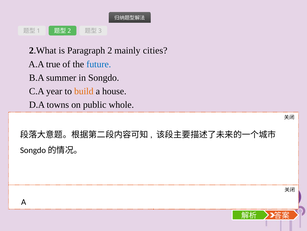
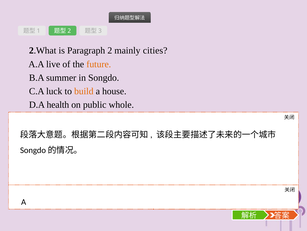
true: true -> live (53, 64)
future colour: blue -> orange (99, 64)
year: year -> luck (54, 91)
towns: towns -> health (58, 104)
